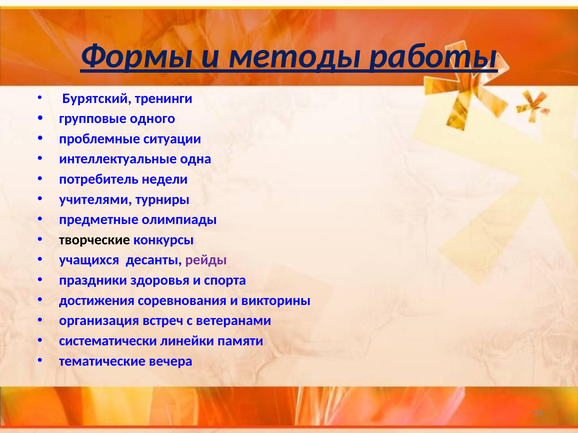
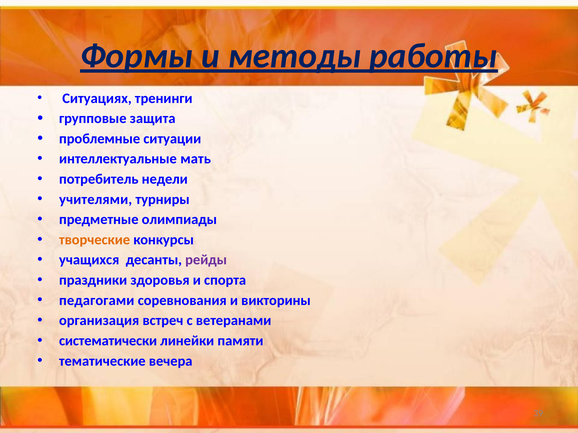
Бурятский: Бурятский -> Ситуациях (97, 98)
одного: одного -> защита (153, 119)
одна: одна -> мать (196, 159)
творческие colour: black -> orange (95, 240)
достижения: достижения -> педагогами (97, 301)
